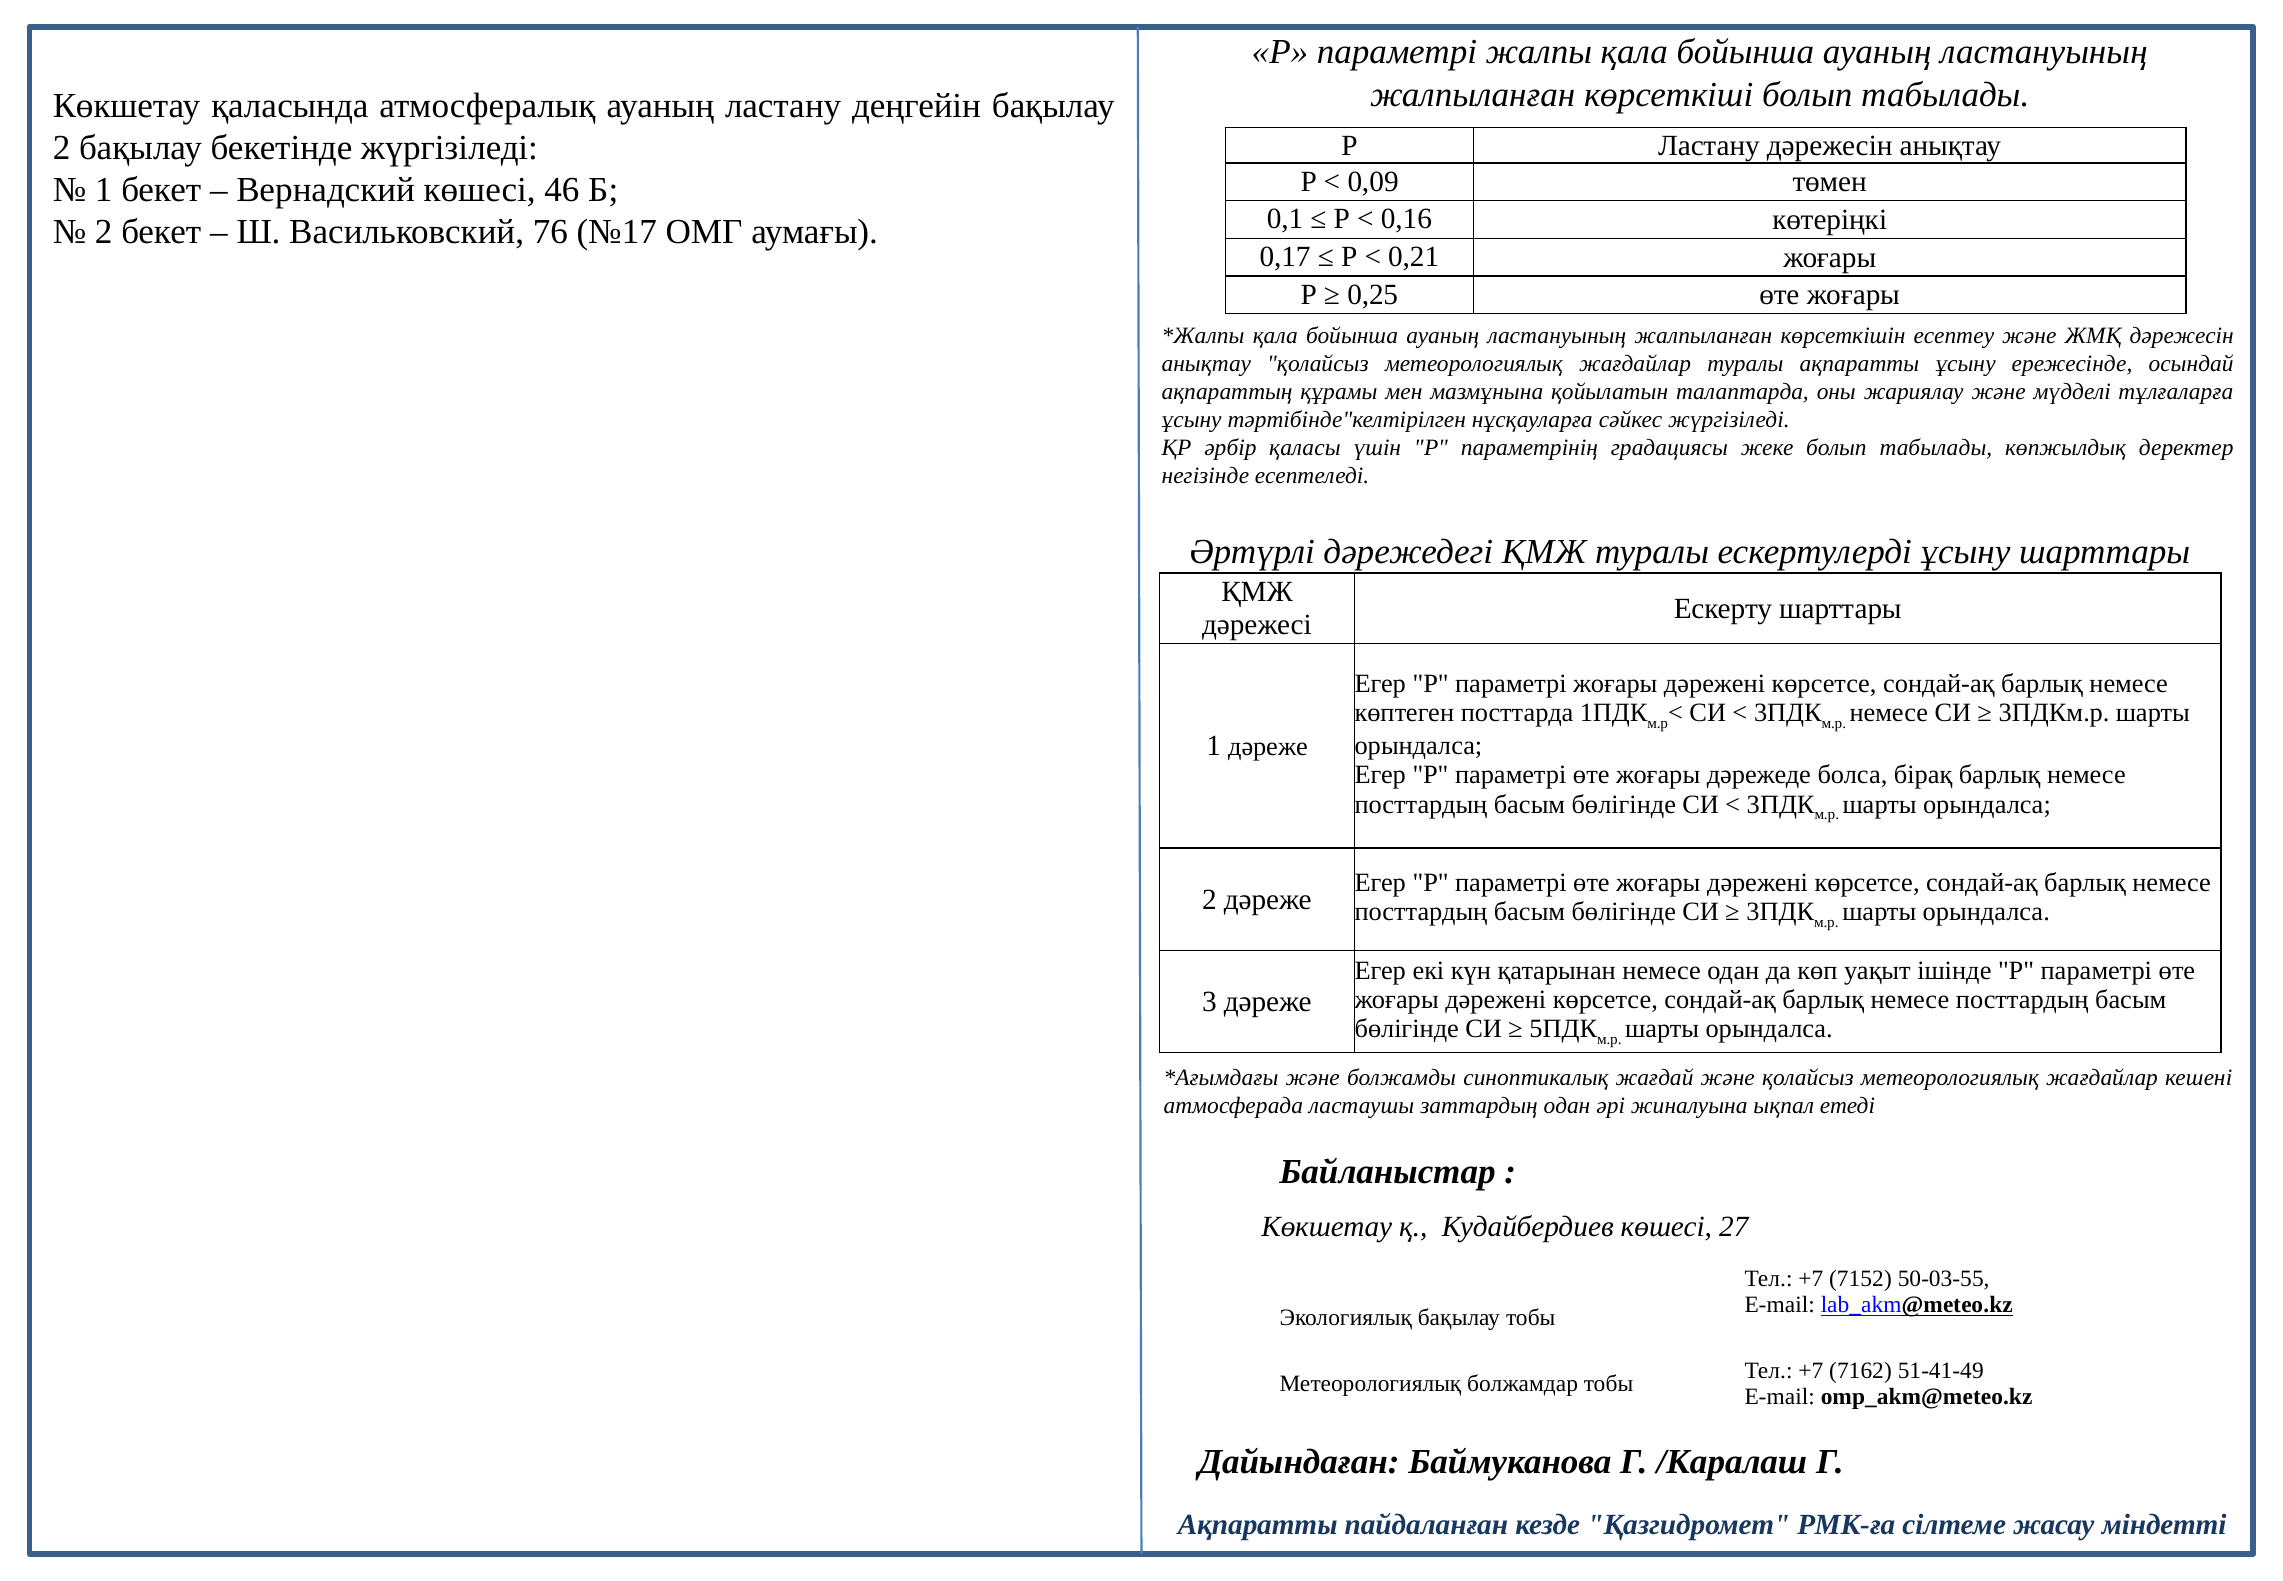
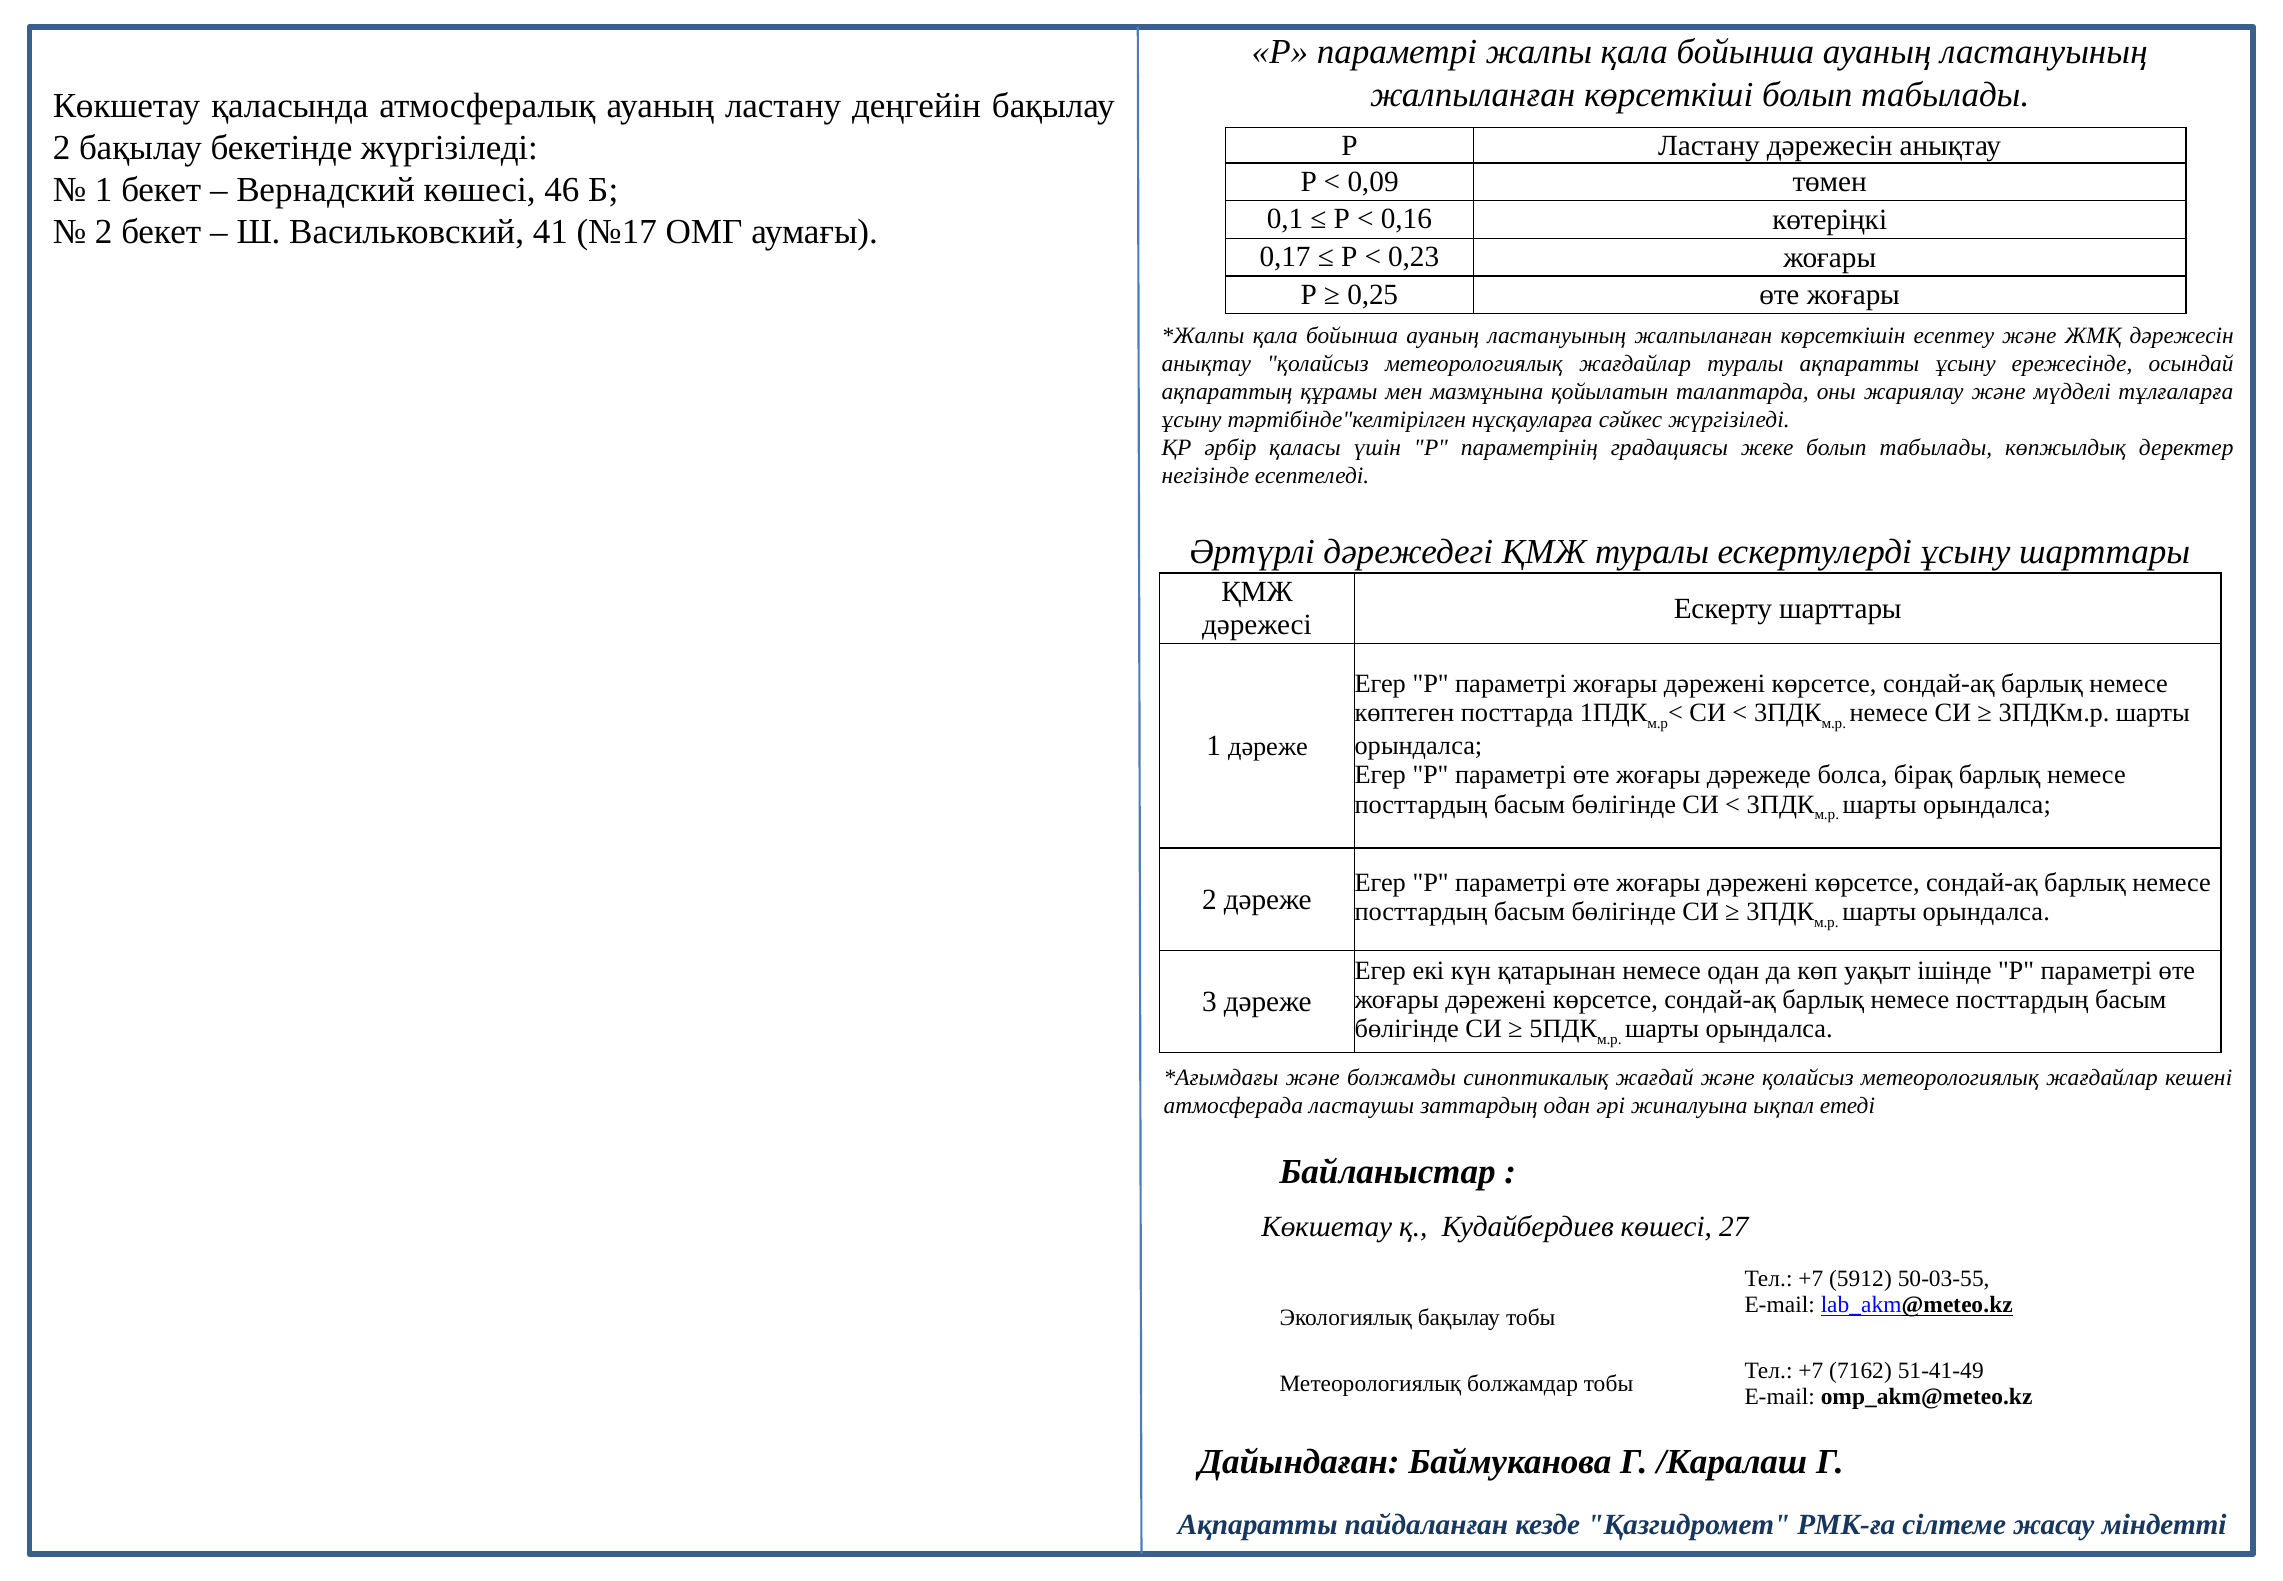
76: 76 -> 41 (550, 232)
0,21: 0,21 -> 0,23 (1414, 257)
7152: 7152 -> 5912 (1860, 1279)
